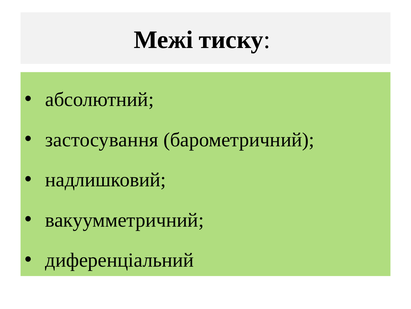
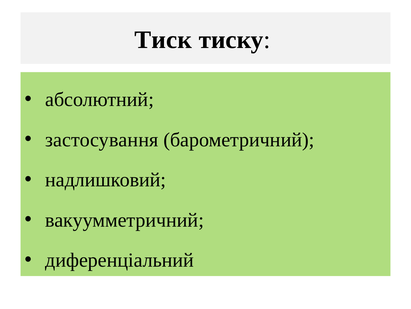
Межі: Межі -> Тиск (163, 40)
